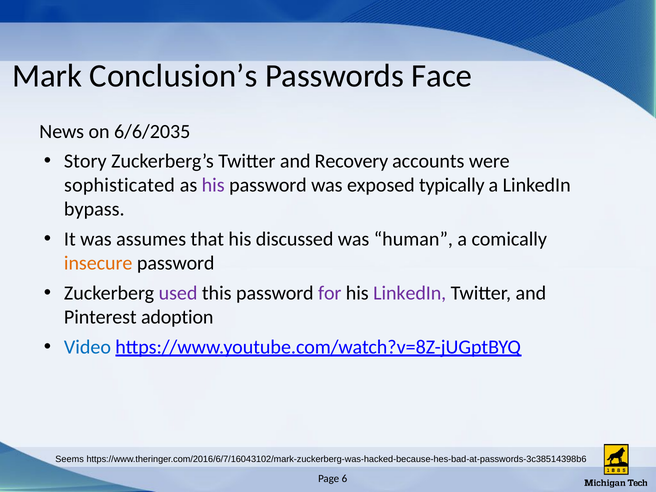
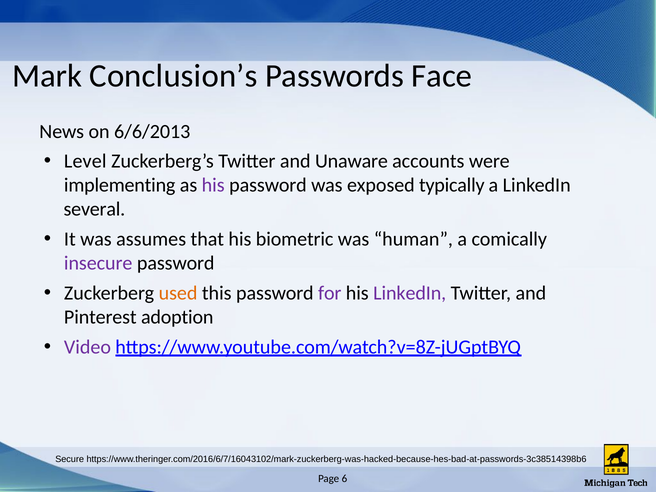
6/6/2035: 6/6/2035 -> 6/6/2013 (152, 131)
Story: Story -> Level (85, 161)
Recovery: Recovery -> Unaware (351, 161)
sophisticated: sophisticated -> implementing (120, 185)
bypass: bypass -> several (94, 209)
discussed: discussed -> biometric (295, 239)
insecure colour: orange -> purple (98, 263)
used colour: purple -> orange (178, 293)
Video colour: blue -> purple (87, 347)
Seems: Seems -> Secure (70, 459)
